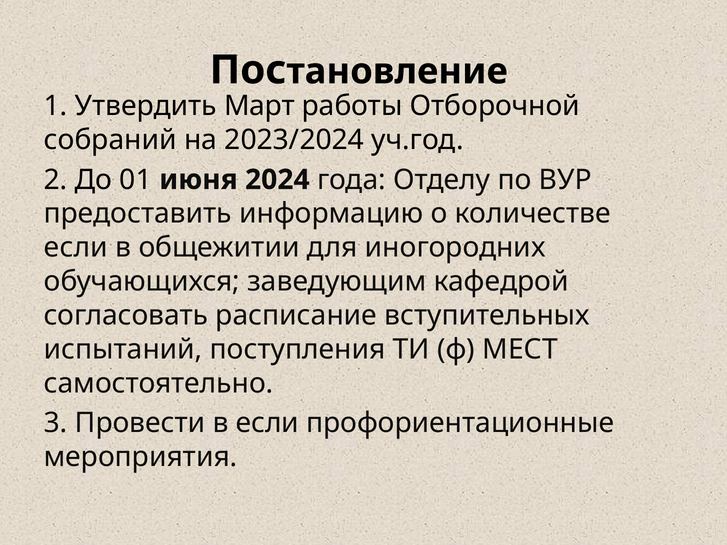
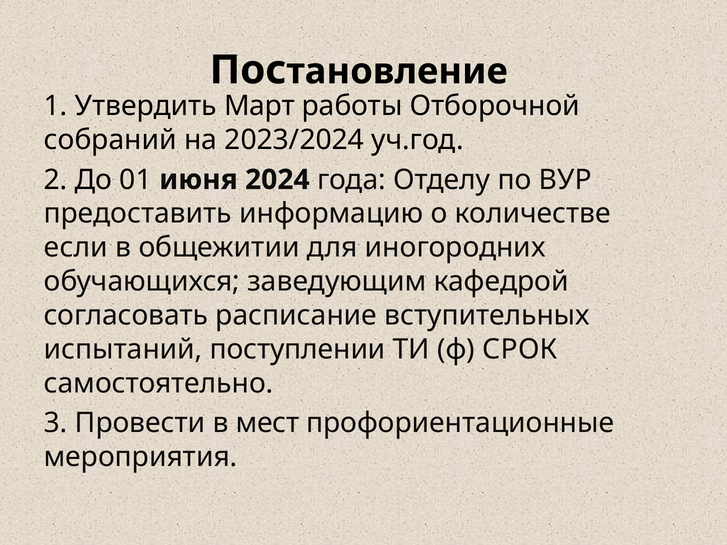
поступления: поступления -> поступлении (298, 350)
МЕСТ: МЕСТ -> СРОК (520, 350)
в если: если -> мест (268, 423)
